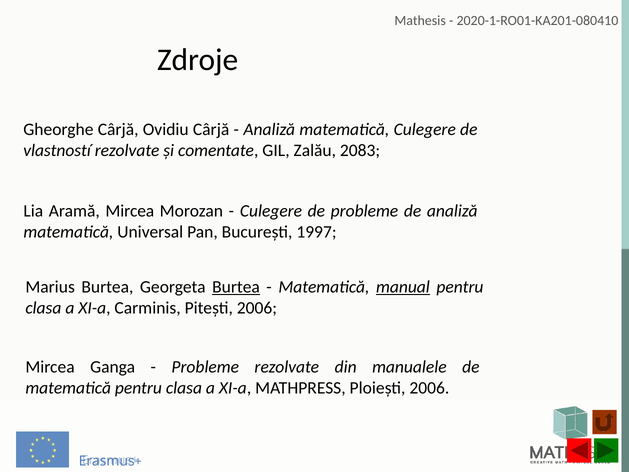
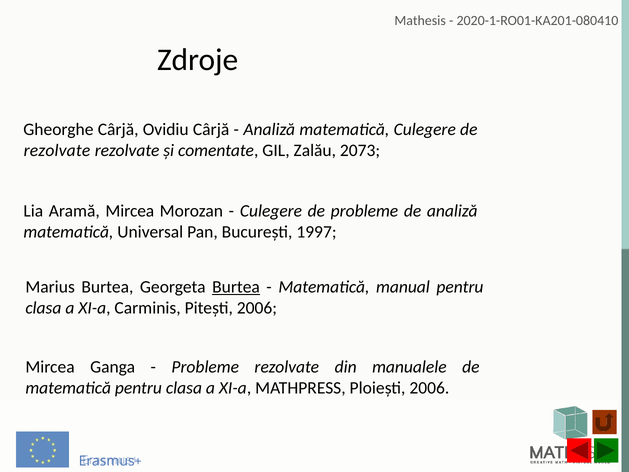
vlastností: vlastností -> rezolvate (57, 151)
2083: 2083 -> 2073 (360, 151)
manual underline: present -> none (403, 287)
